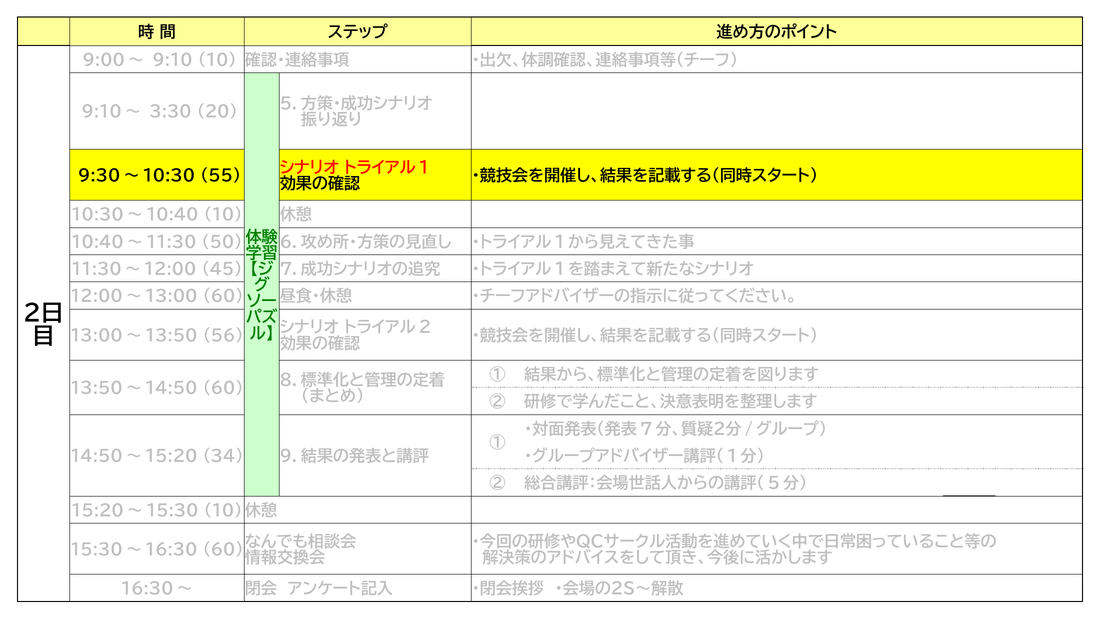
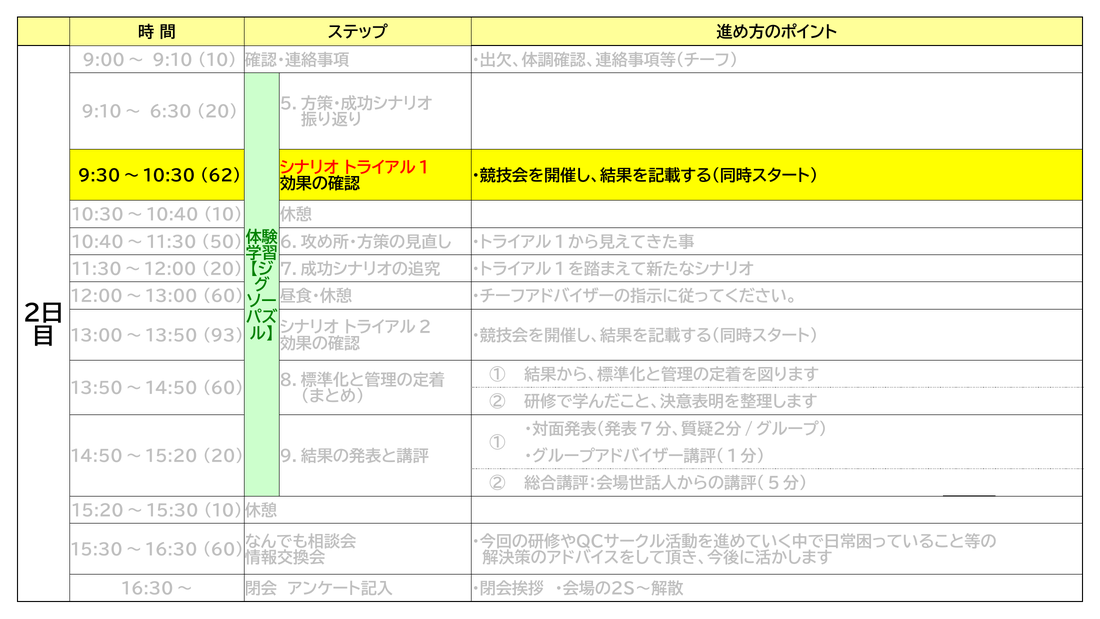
3:30: 3:30 -> 6:30 (171, 112)
55: 55 -> 62 (221, 176)
11:30～12:00 45: 45 -> 20 (222, 269)
56: 56 -> 93 (223, 336)
14:50～15:20 34: 34 -> 20 (223, 456)
